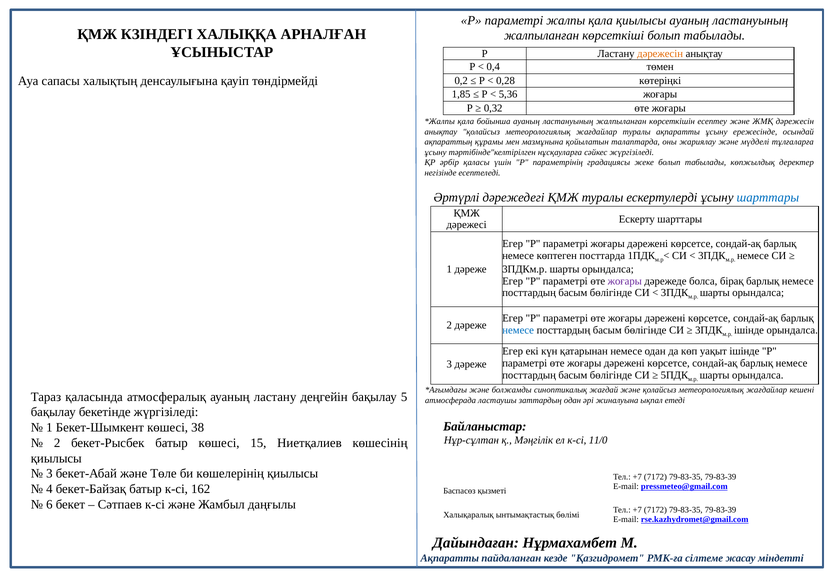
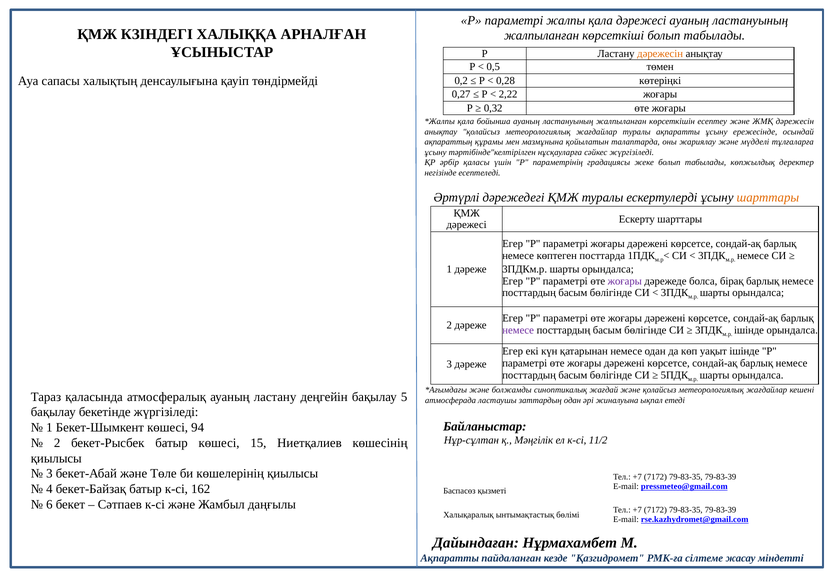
қала қиылысы: қиылысы -> дәрежесі (641, 20)
0,4: 0,4 -> 0,5 (493, 67)
1,85: 1,85 -> 0,27 (461, 94)
5,36: 5,36 -> 2,22 (508, 94)
шарттары colour: blue -> orange (768, 198)
немесе colour: blue -> purple (518, 330)
38: 38 -> 94 (198, 428)
11/0: 11/0 -> 11/2 (598, 440)
